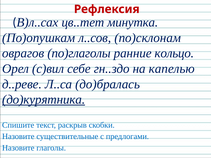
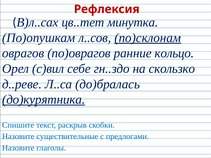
по)склонам underline: none -> present (148, 38)
по)глаголы: по)глаголы -> по)оврагов (79, 53)
капелью: капелью -> скользко (172, 69)
